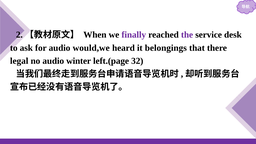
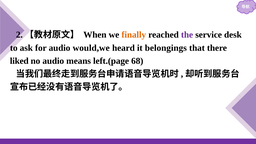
finally colour: purple -> orange (134, 35)
legal: legal -> liked (19, 61)
winter: winter -> means (79, 61)
32: 32 -> 68 (137, 61)
